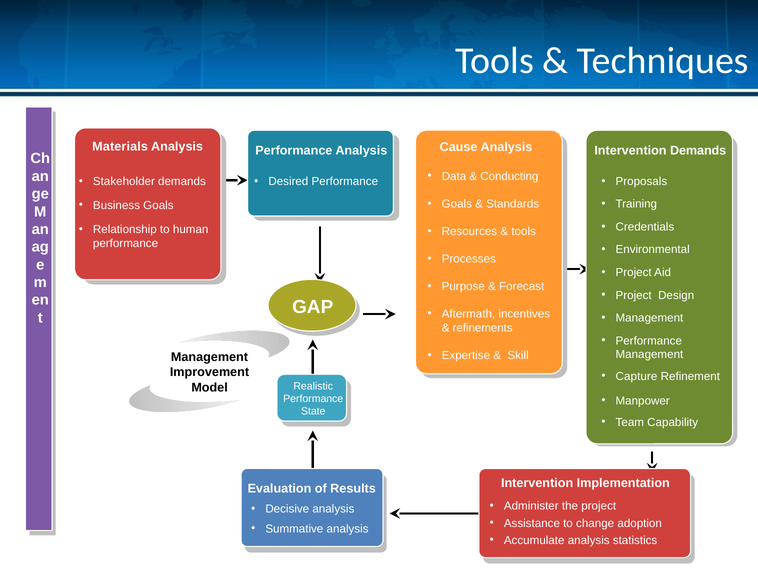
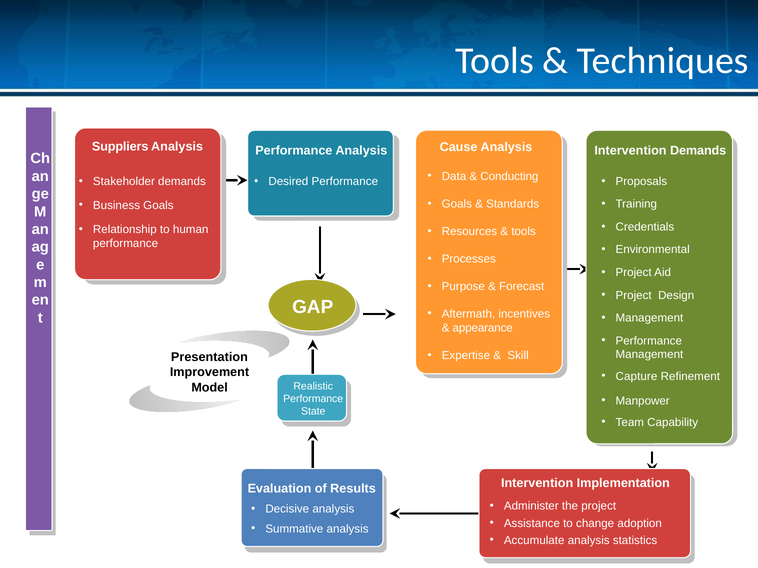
Materials: Materials -> Suppliers (120, 147)
refinements: refinements -> appearance (483, 328)
Management: Management -> Presentation (209, 357)
